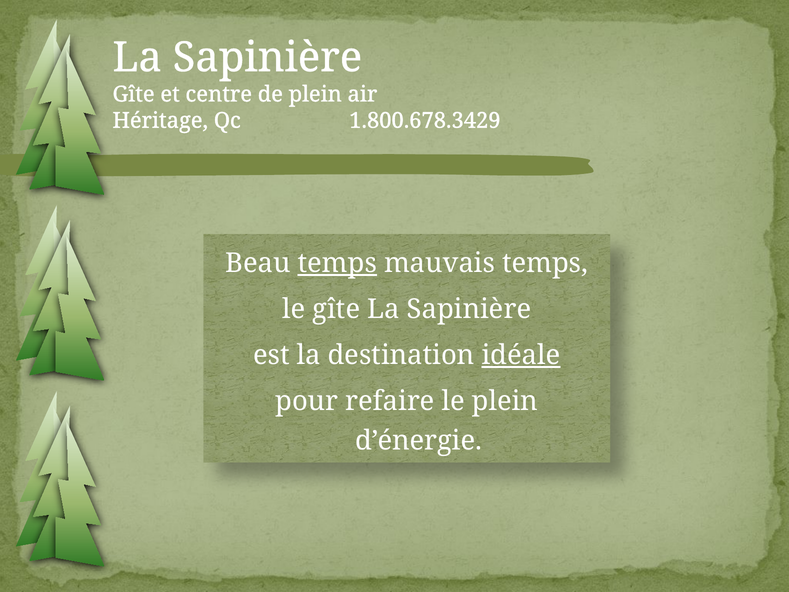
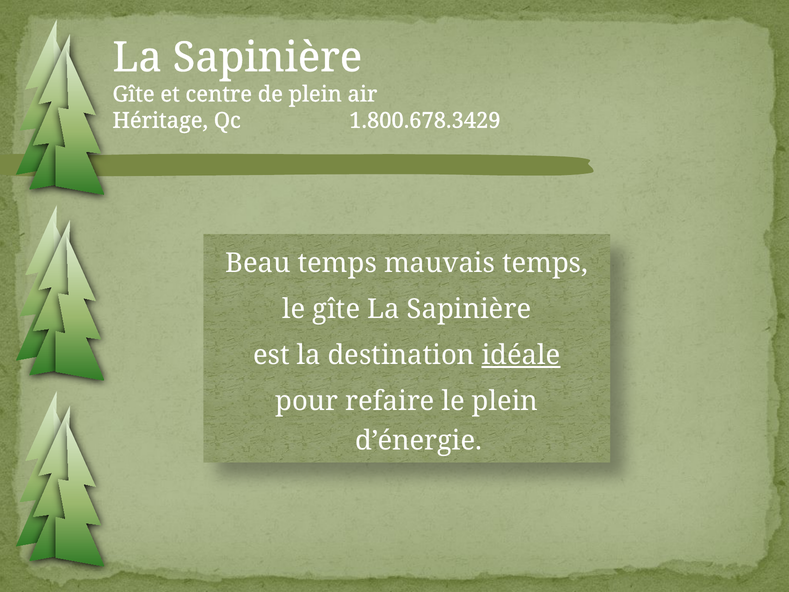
temps underline: present -> none (337, 263)
